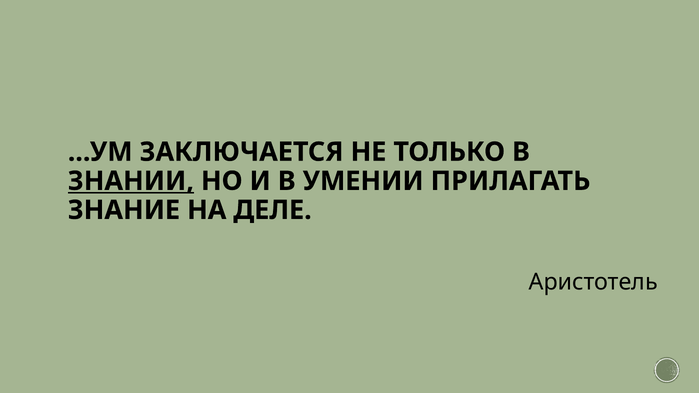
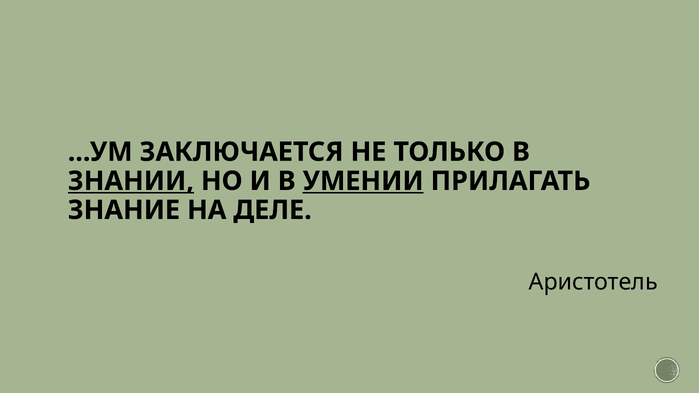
УМЕНИИ underline: none -> present (363, 181)
